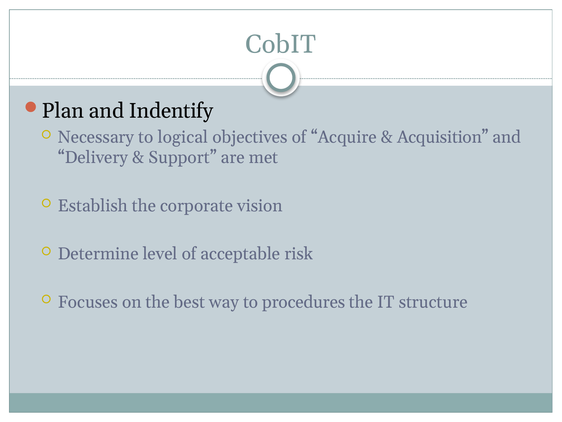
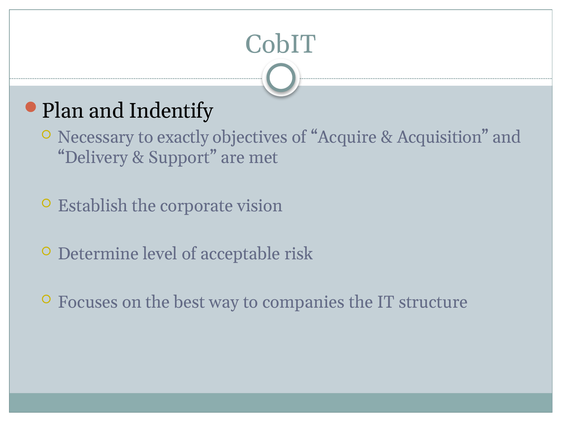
logical: logical -> exactly (183, 137)
procedures: procedures -> companies (304, 302)
